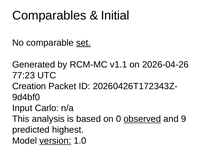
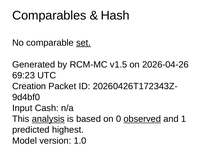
Initial: Initial -> Hash (115, 15)
v1.1: v1.1 -> v1.5 (119, 65)
77:23: 77:23 -> 69:23 (24, 75)
Carlo: Carlo -> Cash (47, 108)
analysis underline: none -> present (48, 119)
9: 9 -> 1 (184, 119)
version underline: present -> none (55, 141)
